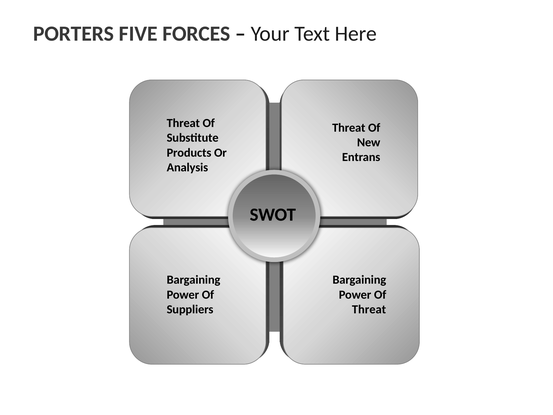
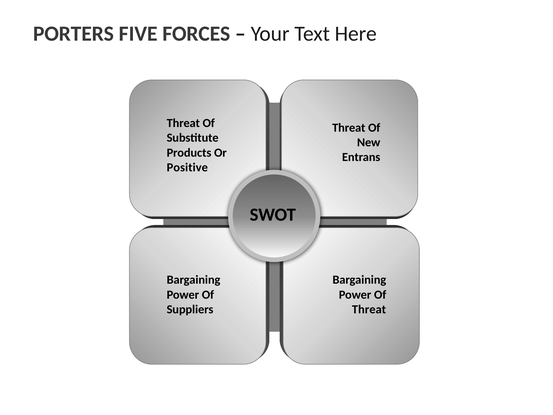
Analysis: Analysis -> Positive (187, 167)
